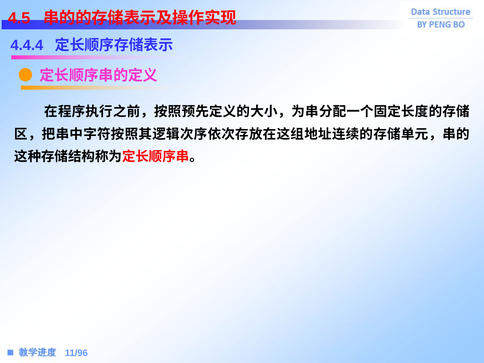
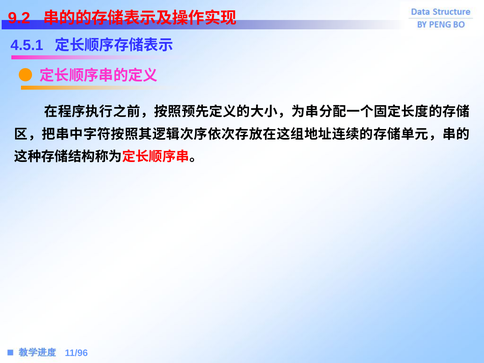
4.5: 4.5 -> 9.2 (19, 18)
4.4.4: 4.4.4 -> 4.5.1 (27, 45)
